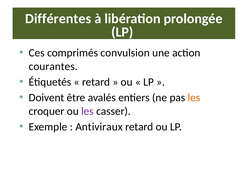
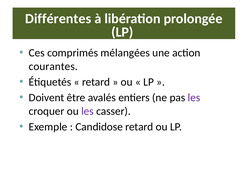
convulsion: convulsion -> mélangées (125, 53)
les colour: orange -> purple (194, 98)
Antiviraux: Antiviraux -> Candidose (99, 127)
